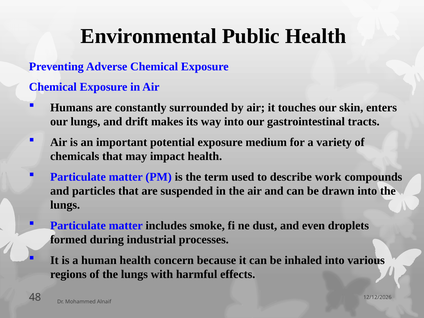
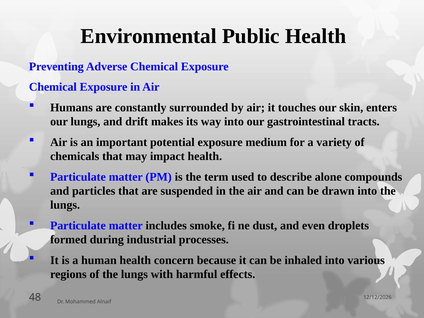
work: work -> alone (328, 177)
